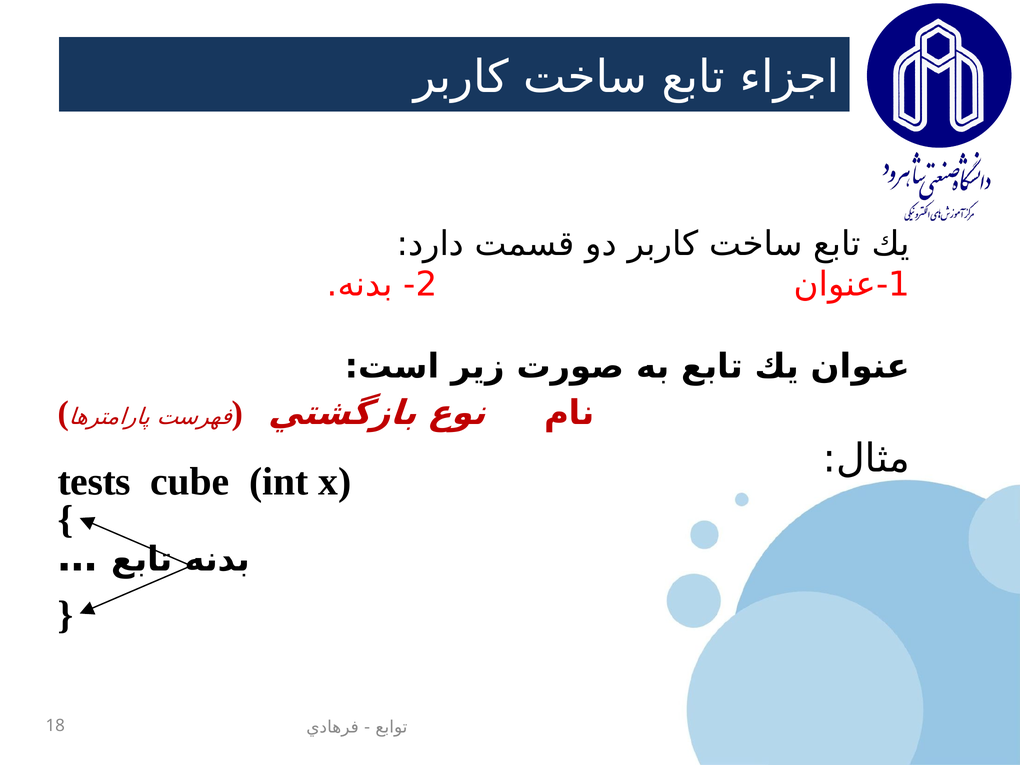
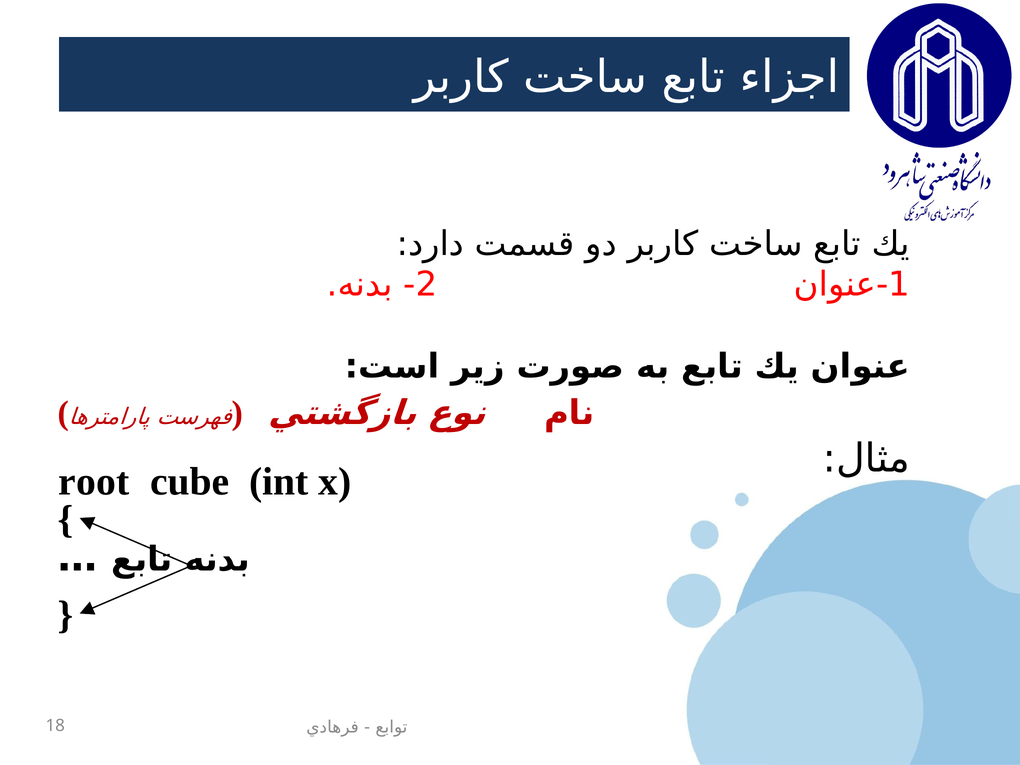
tests: tests -> root (94, 482)
